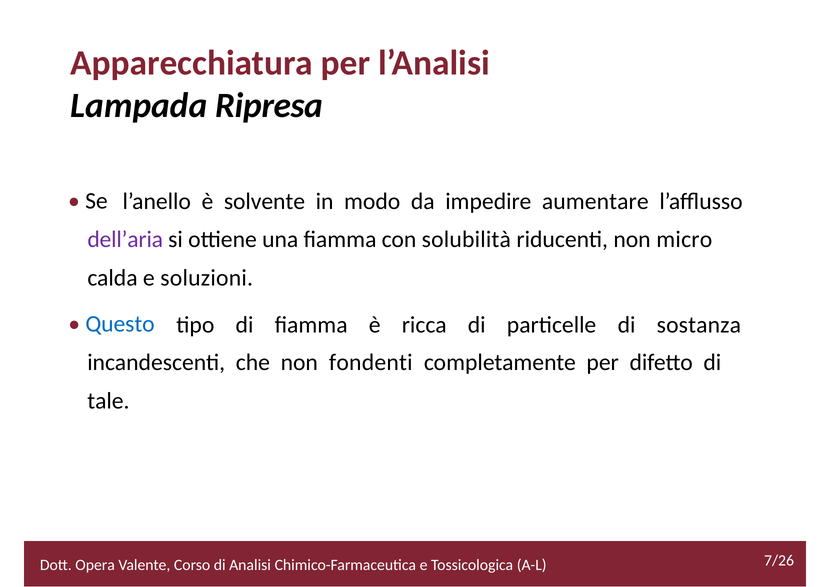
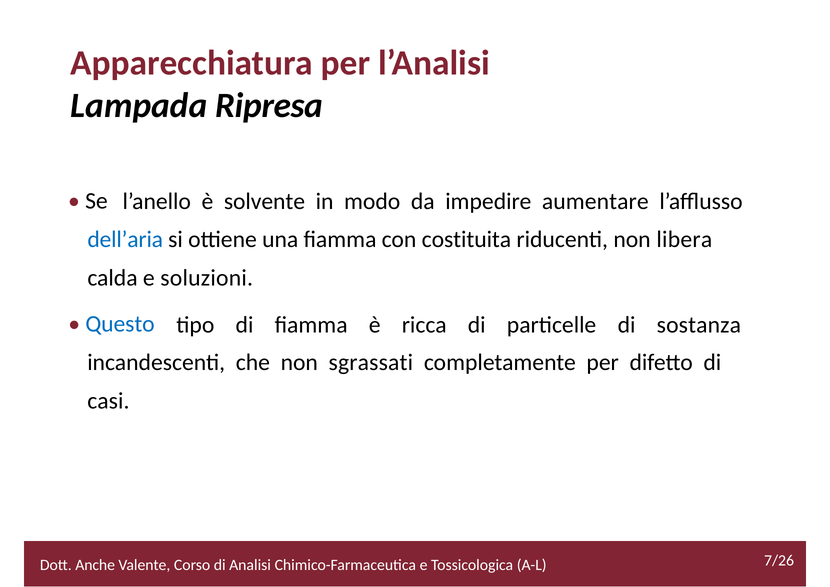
dell’aria colour: purple -> blue (125, 239)
solubilità: solubilità -> costituita (466, 239)
micro: micro -> libera (684, 239)
fondenti: fondenti -> sgrassati (371, 362)
tale: tale -> casi (108, 401)
Opera: Opera -> Anche (95, 565)
